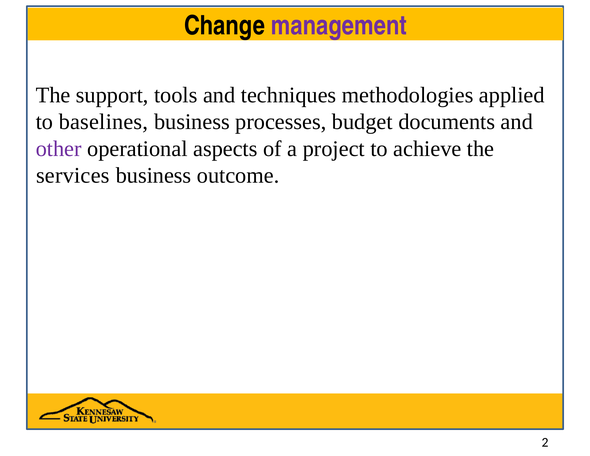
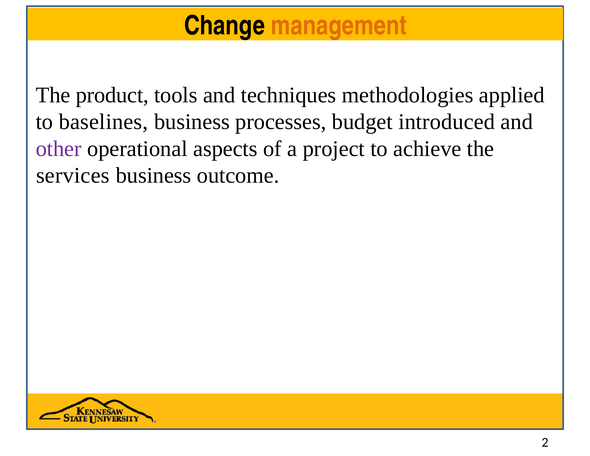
management colour: purple -> orange (339, 26)
support: support -> product (112, 95)
documents: documents -> introduced (447, 122)
